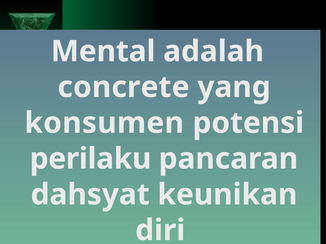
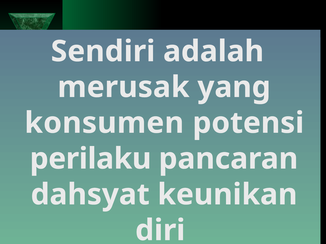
Mental: Mental -> Sendiri (103, 52)
concrete: concrete -> merusak (123, 87)
